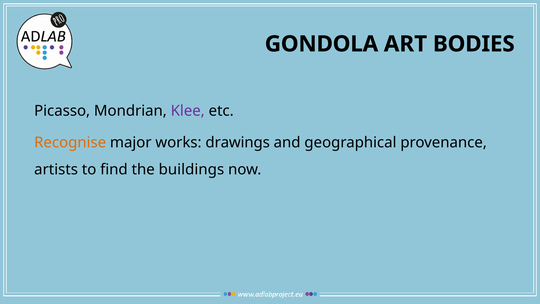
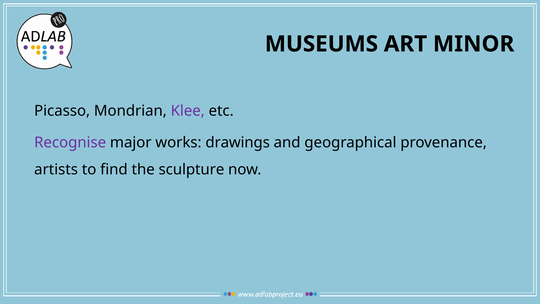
GONDOLA: GONDOLA -> MUSEUMS (321, 44)
BODIES: BODIES -> MINOR (474, 44)
Recognise colour: orange -> purple (70, 142)
buildings: buildings -> sculpture (191, 169)
